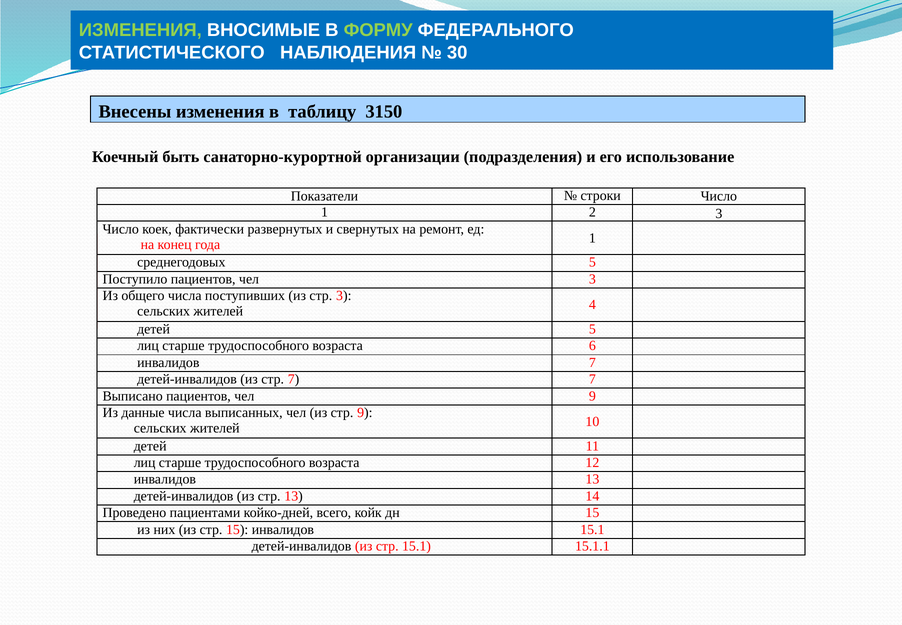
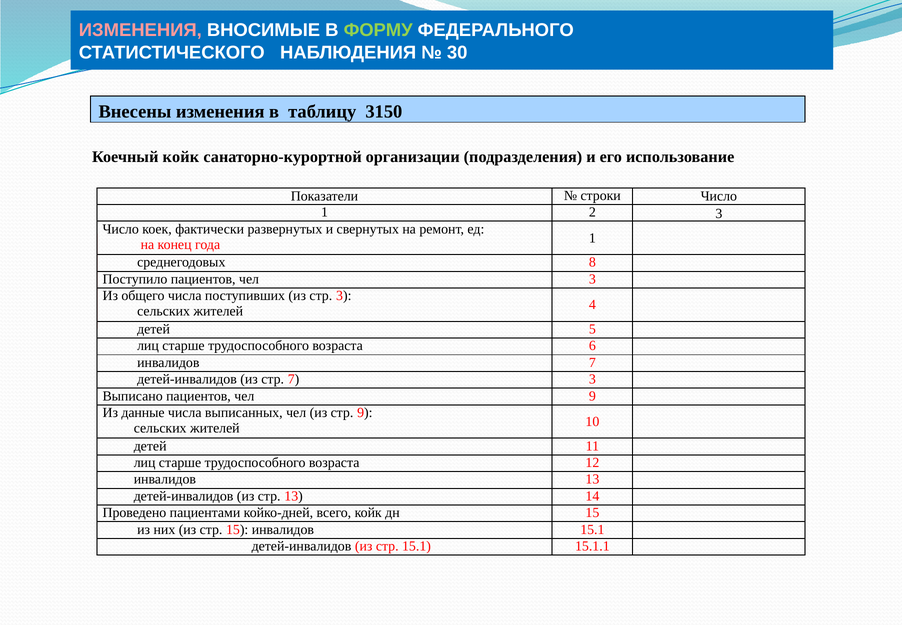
ИЗМЕНЕНИЯ colour: light green -> pink (140, 30)
Коечный быть: быть -> койк (181, 157)
среднегодовых 5: 5 -> 8 (592, 262)
7 7: 7 -> 3 (592, 379)
